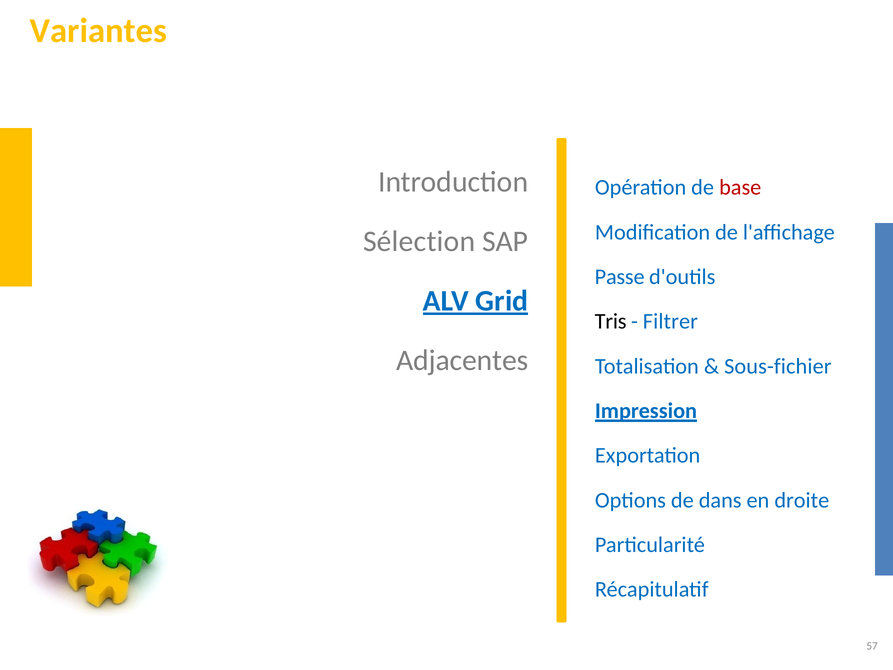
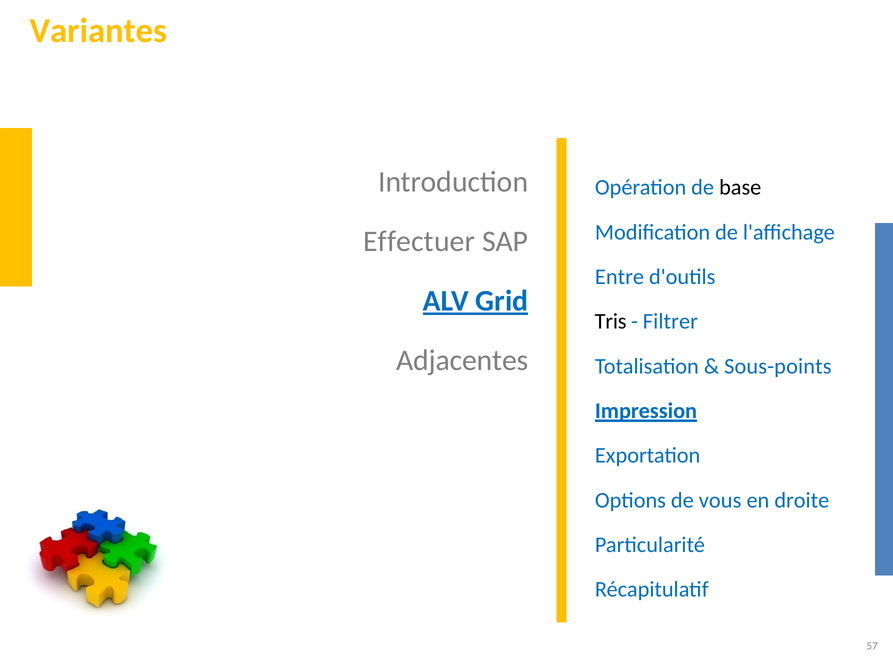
base colour: red -> black (740, 188)
Sélection: Sélection -> Effectuer (419, 241)
Passe: Passe -> Entre (620, 277)
Sous-fichier: Sous-fichier -> Sous-points (778, 366)
dans: dans -> vous (720, 500)
